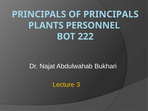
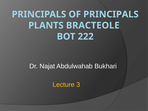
PERSONNEL: PERSONNEL -> BRACTEOLE (93, 25)
